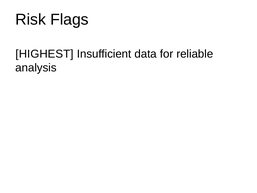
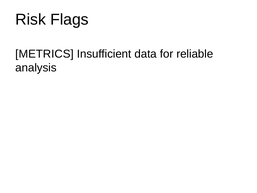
HIGHEST: HIGHEST -> METRICS (45, 54)
